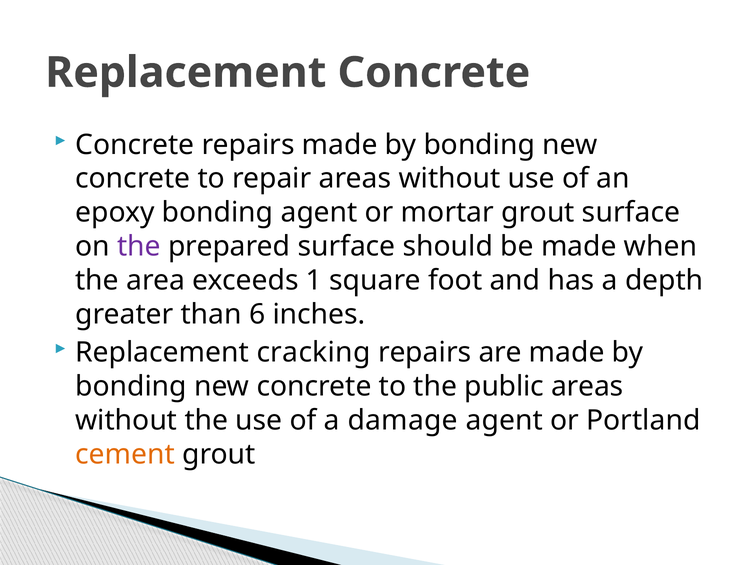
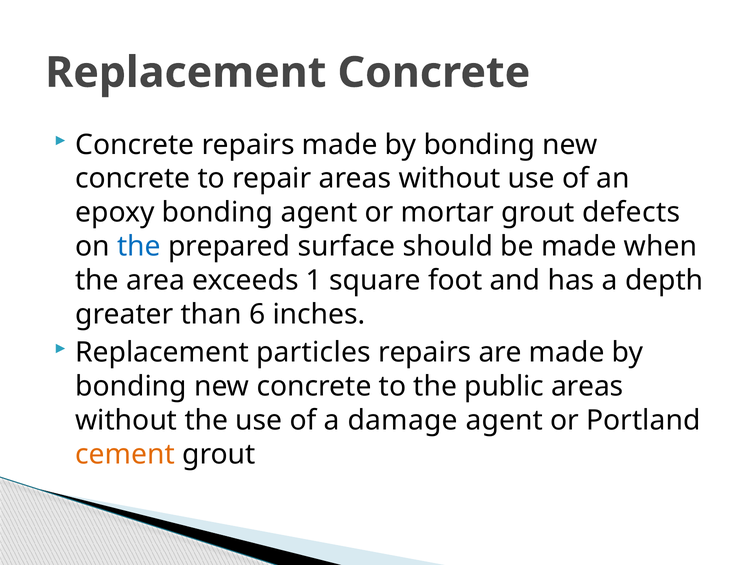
grout surface: surface -> defects (631, 213)
the colour: purple -> blue (139, 247)
cracking: cracking -> particles (314, 353)
